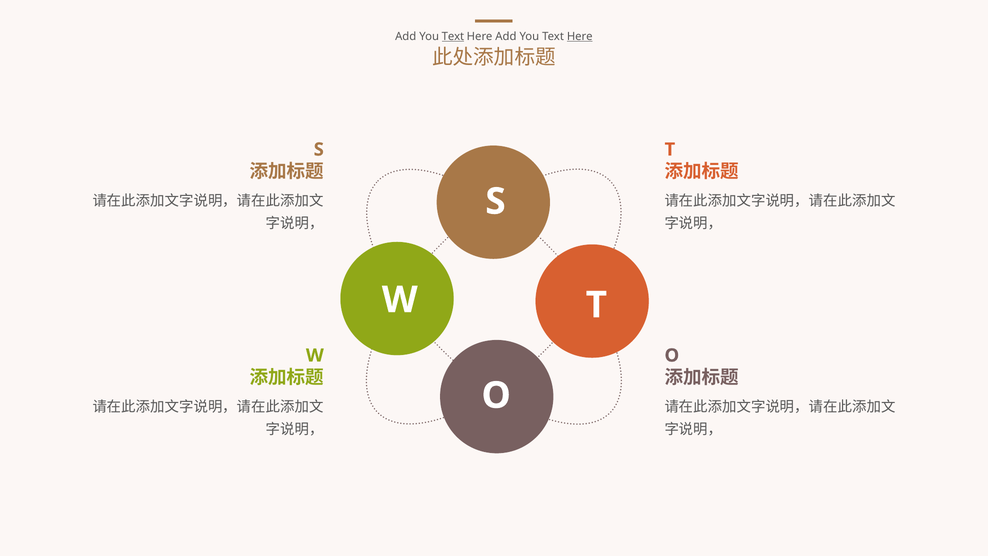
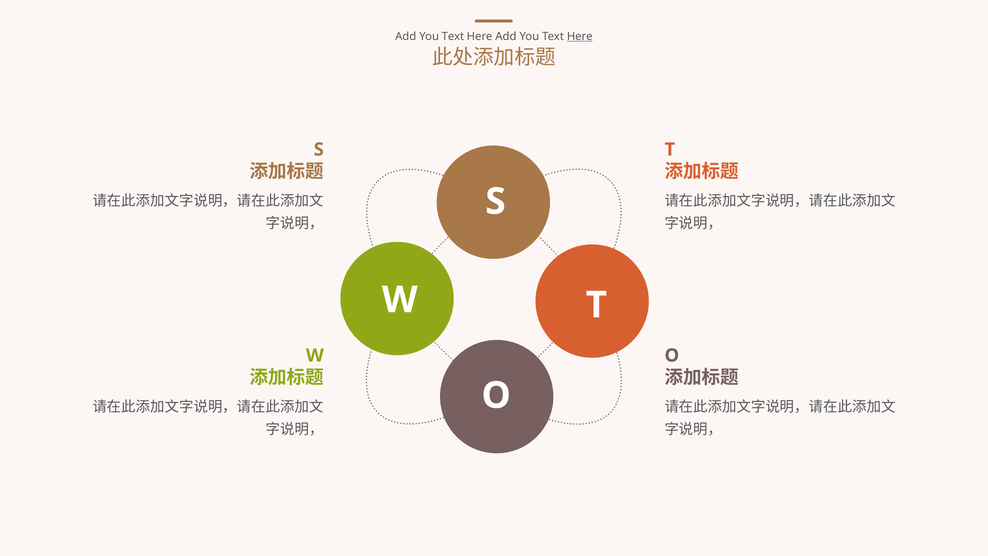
Text underline: present -> none (453, 36)
